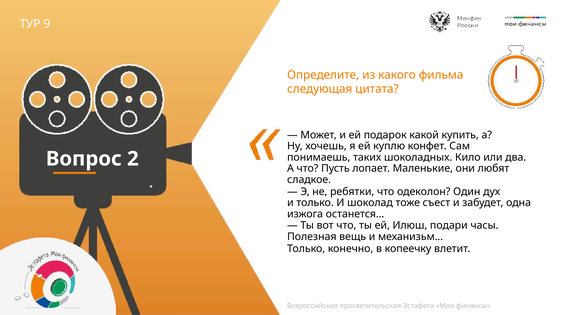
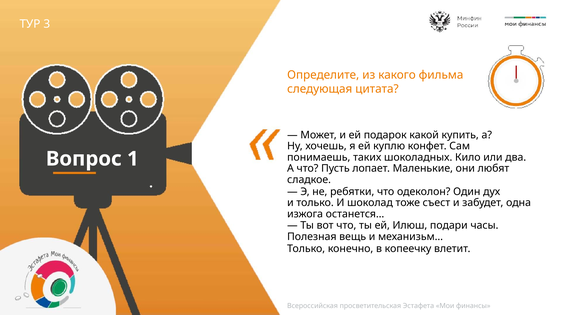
9: 9 -> 3 (47, 24)
2: 2 -> 1 (133, 159)
